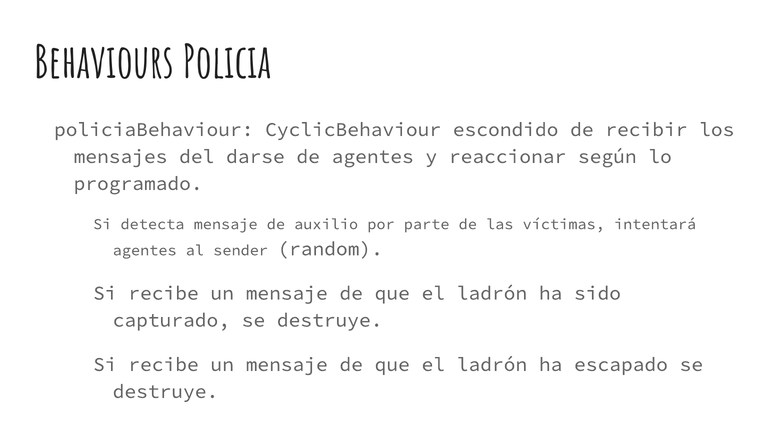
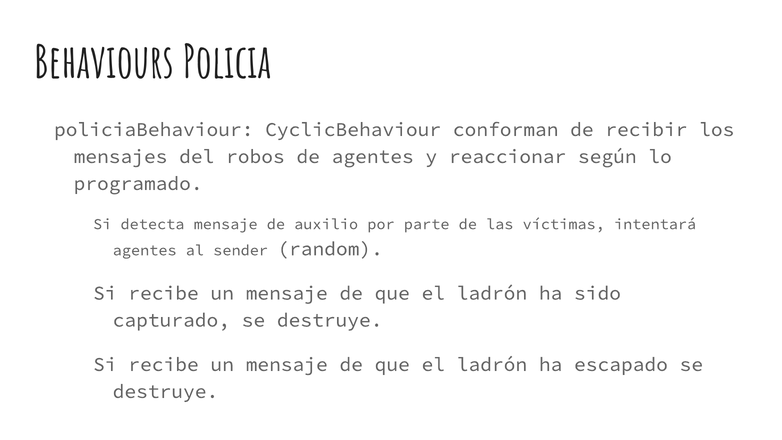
escondido: escondido -> conforman (506, 130)
darse: darse -> robos (255, 156)
